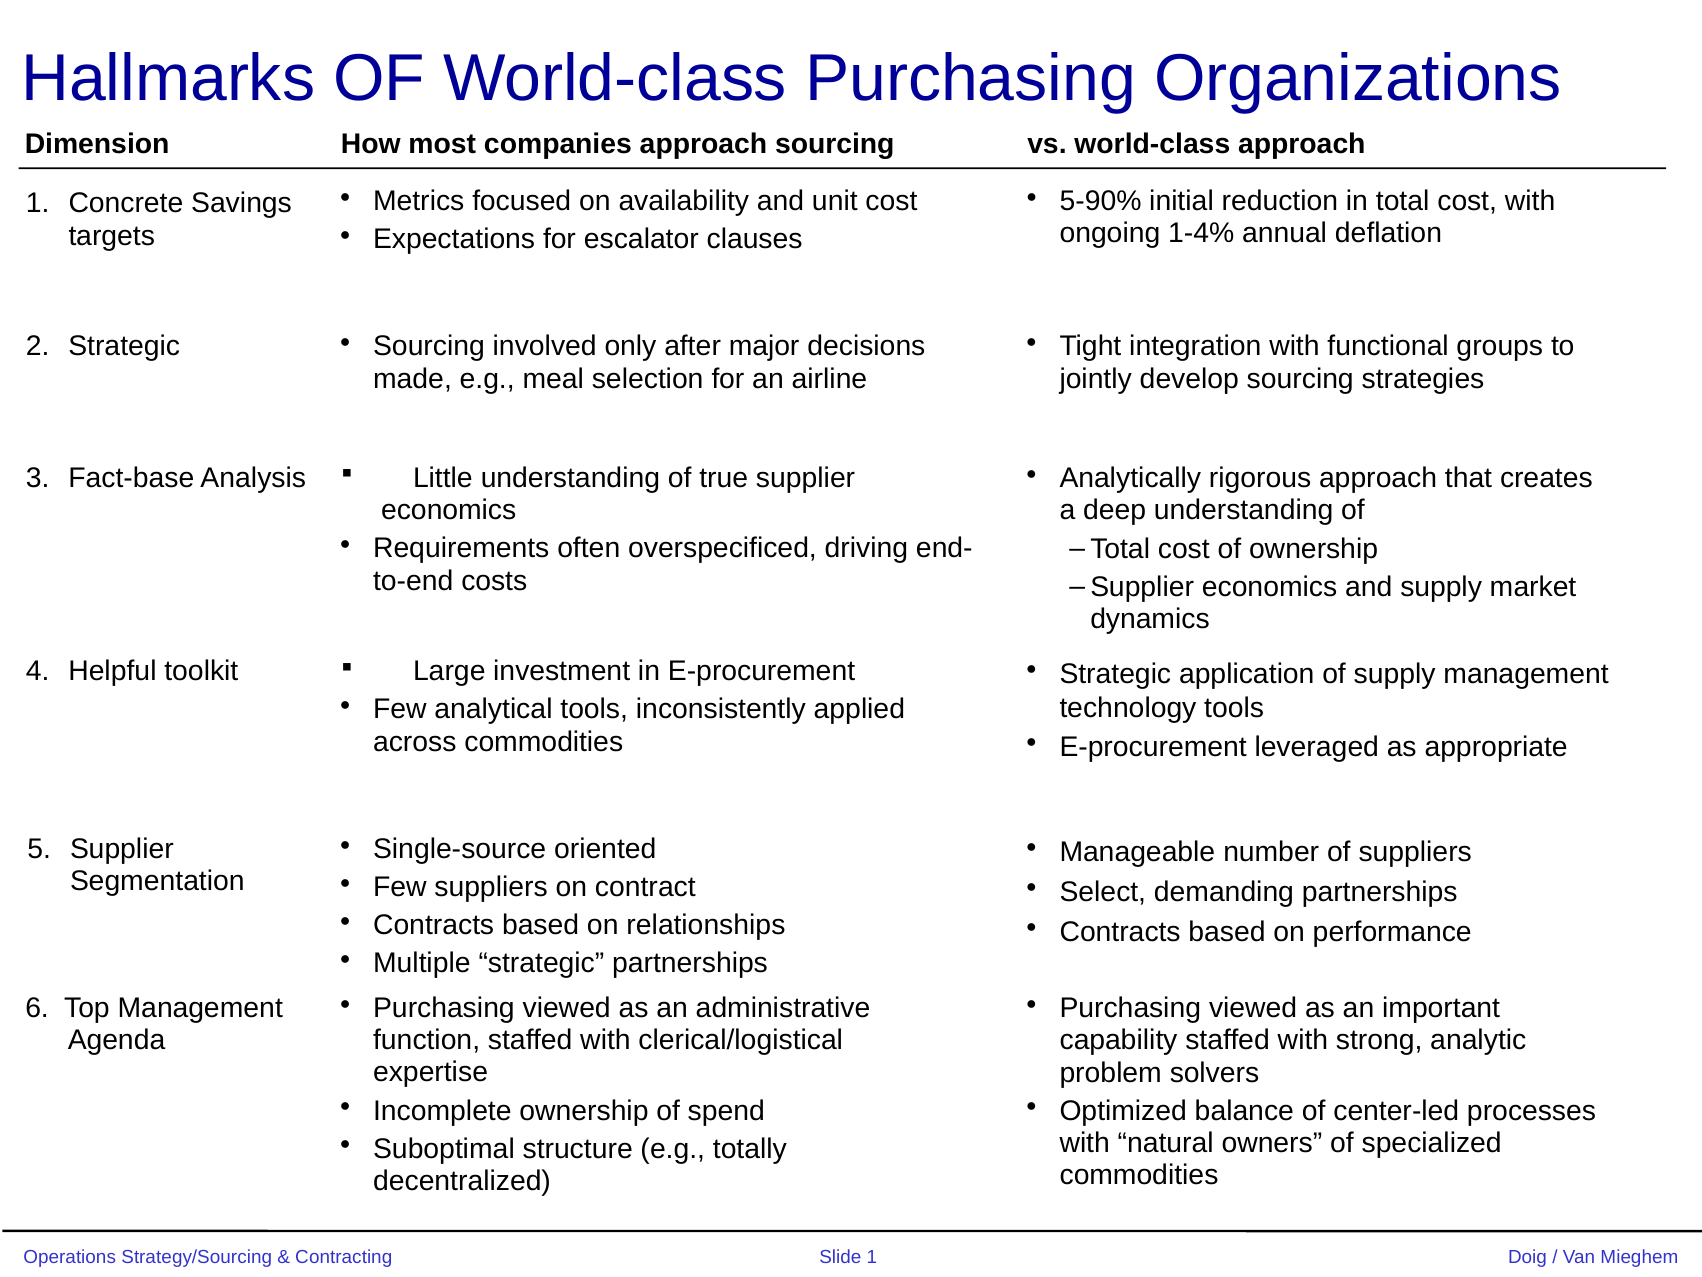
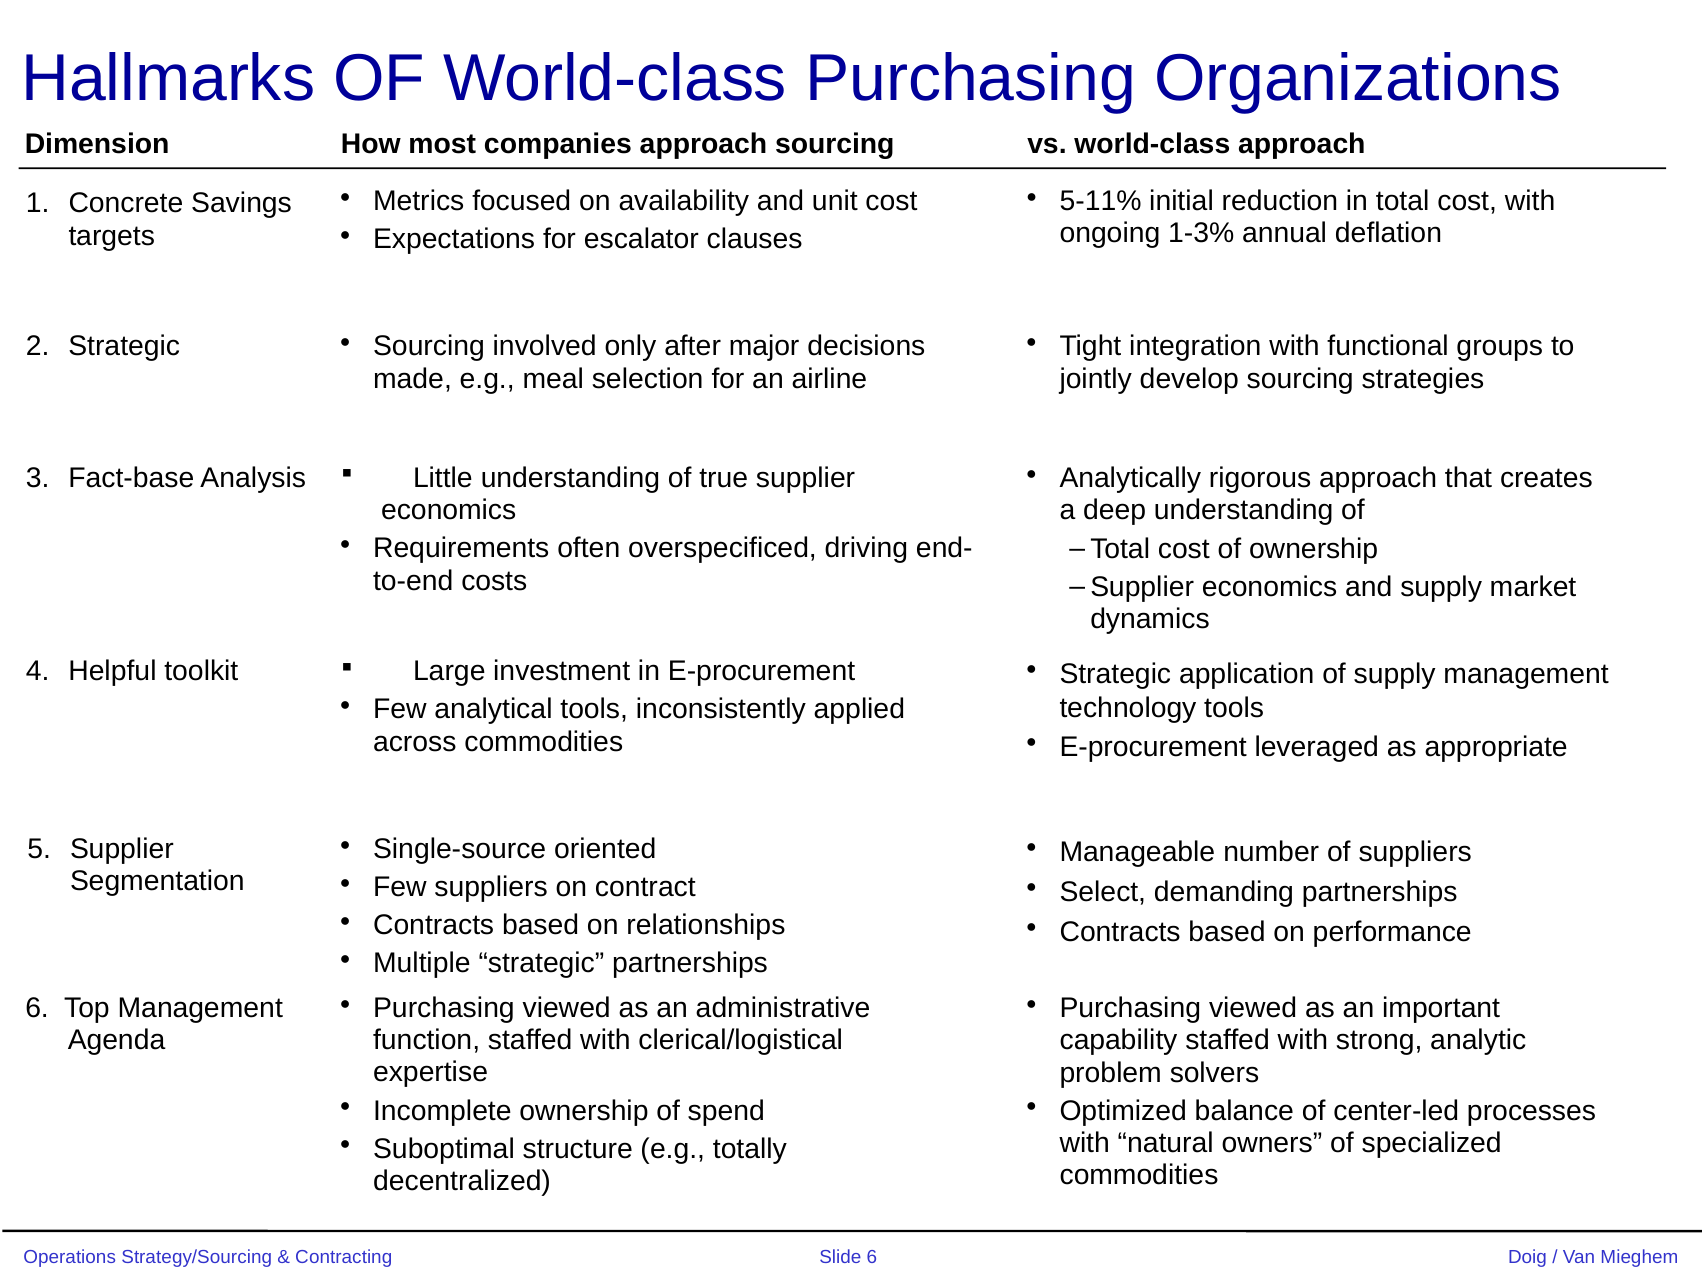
5-90%: 5-90% -> 5-11% (1101, 201)
1-4%: 1-4% -> 1-3% (1201, 233)
1: 1 -> 6 (872, 1257)
